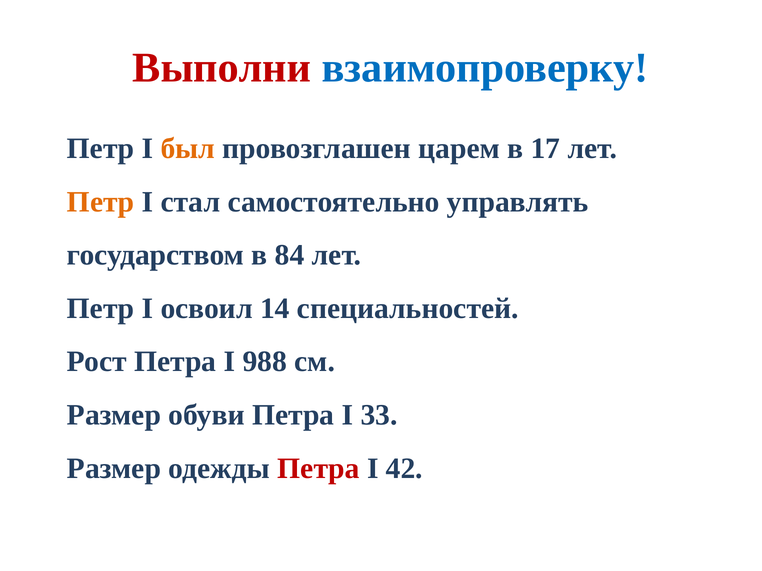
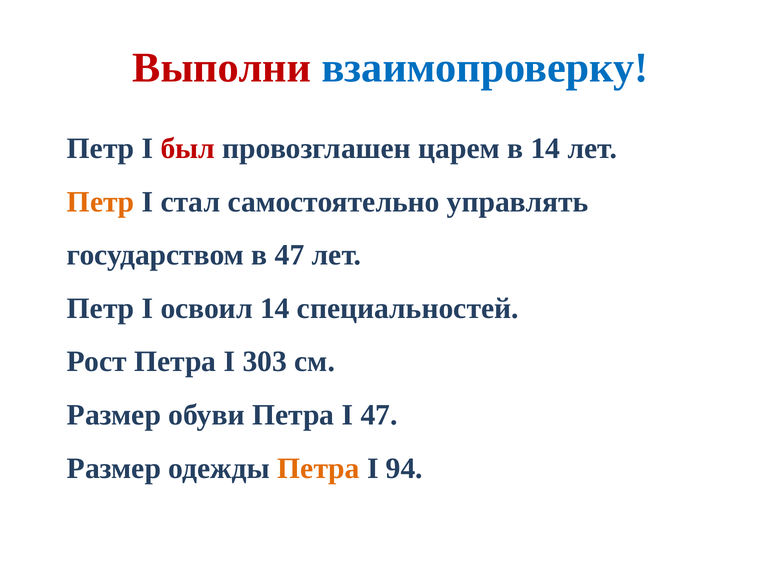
был colour: orange -> red (188, 149)
в 17: 17 -> 14 (545, 149)
в 84: 84 -> 47 (290, 255)
988: 988 -> 303 (265, 362)
I 33: 33 -> 47 (379, 415)
Петра colour: red -> orange (318, 469)
42: 42 -> 94 (404, 469)
